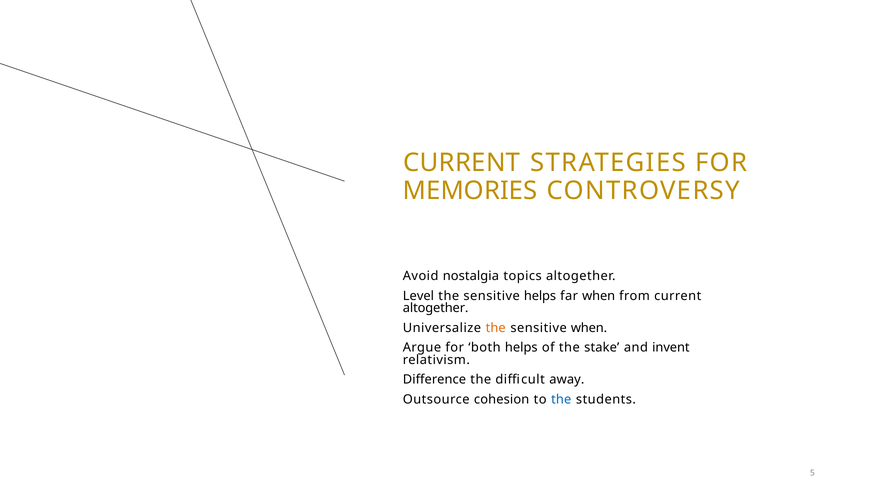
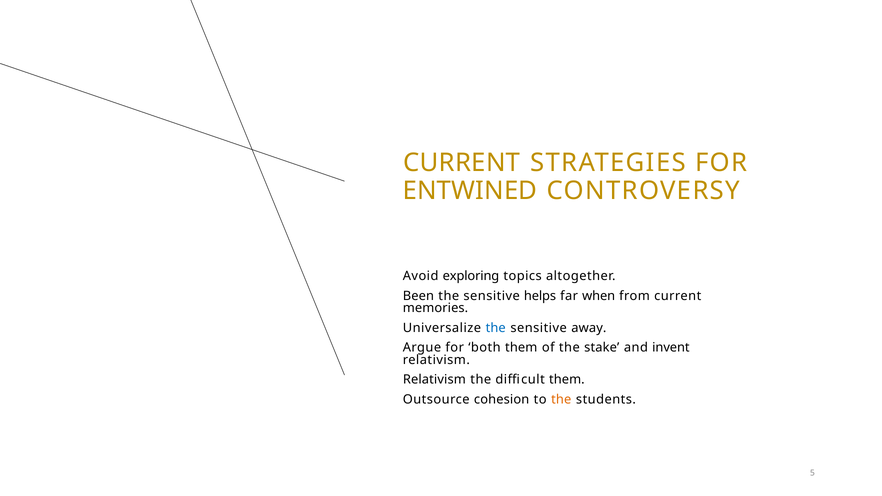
MEMORIES: MEMORIES -> ENTWINED (470, 191)
nostalgia: nostalgia -> exploring (471, 276)
Level: Level -> Been (418, 296)
altogether: altogether -> memories (436, 308)
the colour: orange -> blue (496, 328)
sensitive when: when -> away (589, 328)
both helps: helps -> them (521, 348)
Difference: Difference -> Relativism (434, 380)
difficult away: away -> them (567, 380)
the colour: blue -> orange (561, 399)
